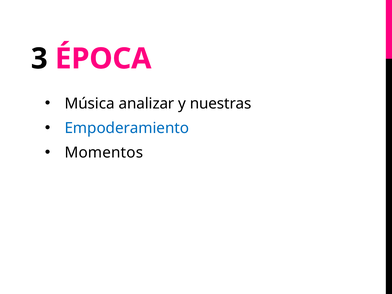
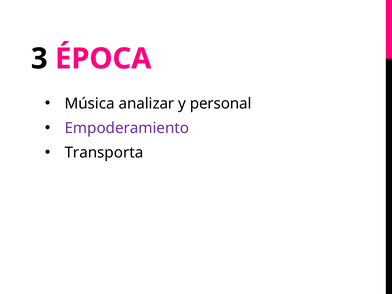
nuestras: nuestras -> personal (221, 104)
Empoderamiento colour: blue -> purple (127, 128)
Momentos: Momentos -> Transporta (104, 153)
